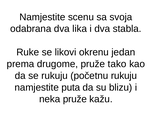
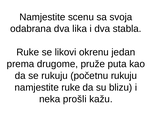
tako: tako -> puta (117, 64)
namjestite puta: puta -> ruke (71, 87)
neka pruže: pruže -> prošli (75, 99)
